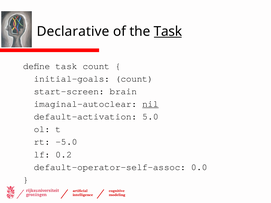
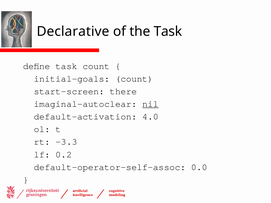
Task underline: present -> none (168, 31)
brain: brain -> there (123, 91)
5.0: 5.0 -> 4.0 (150, 117)
-5.0: -5.0 -> -3.3 (66, 142)
